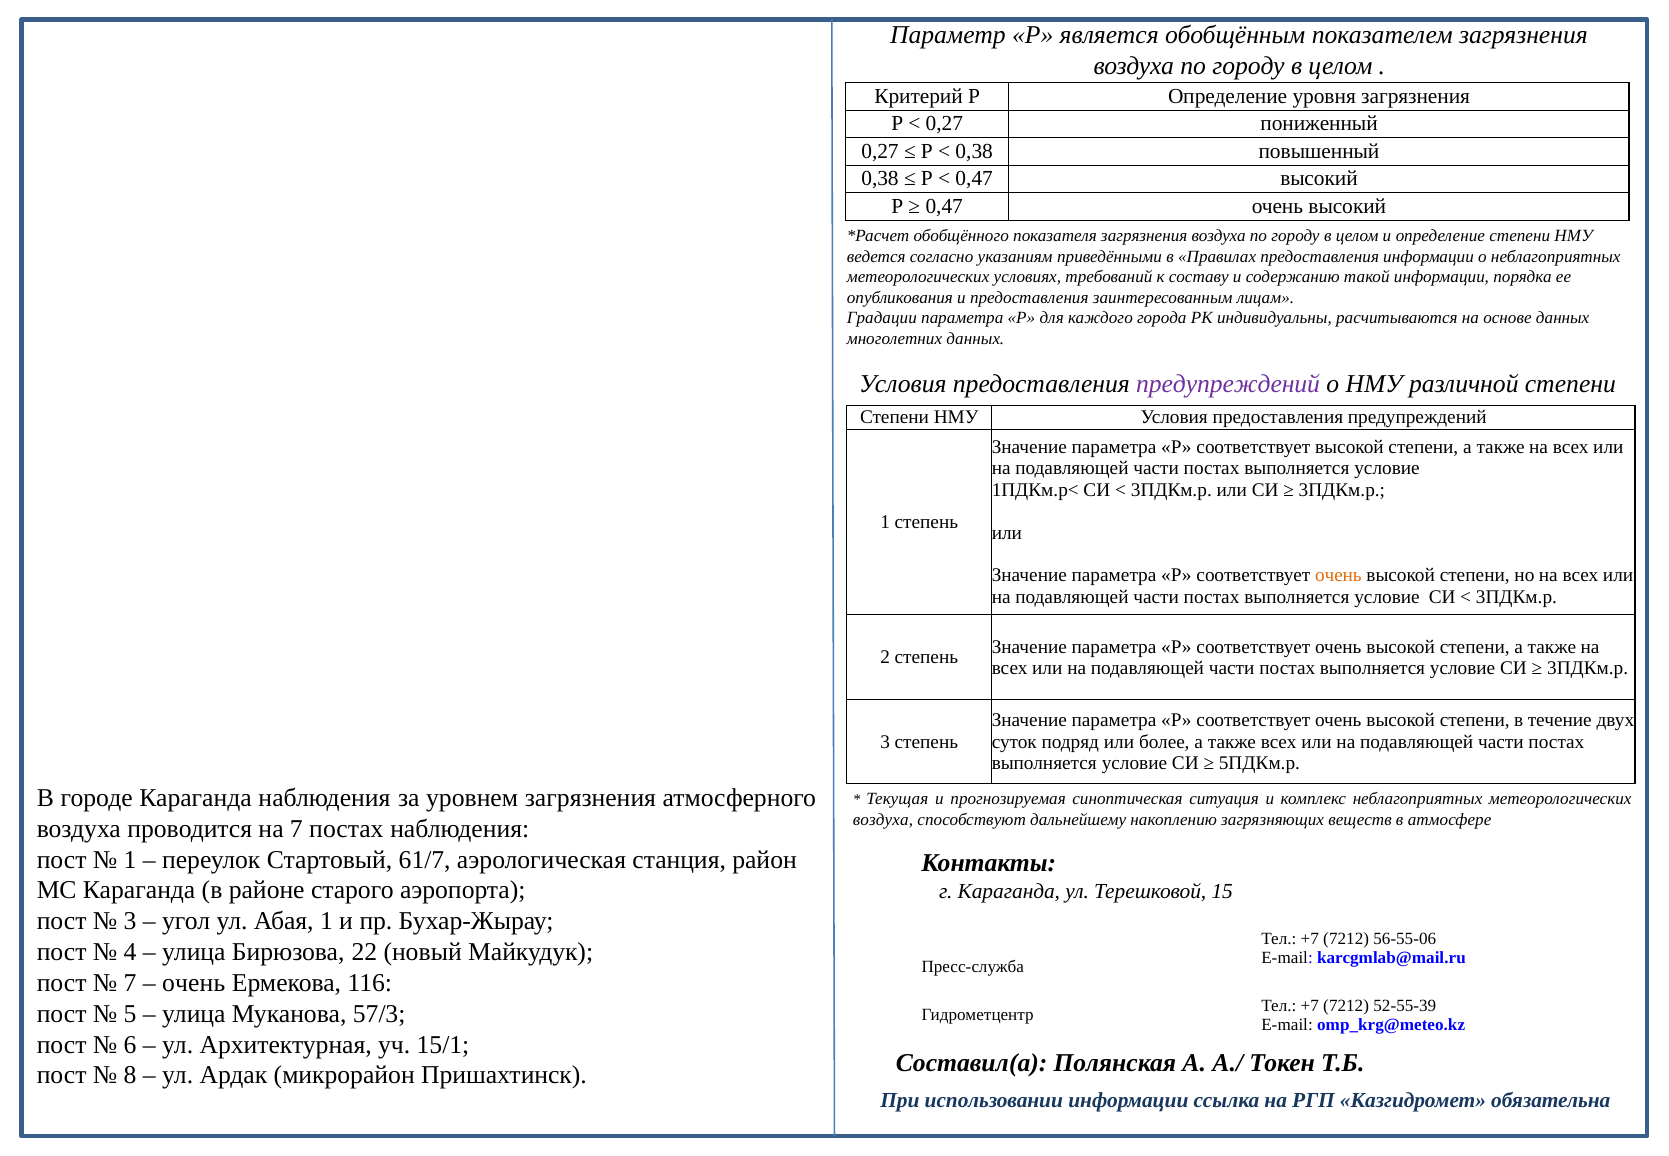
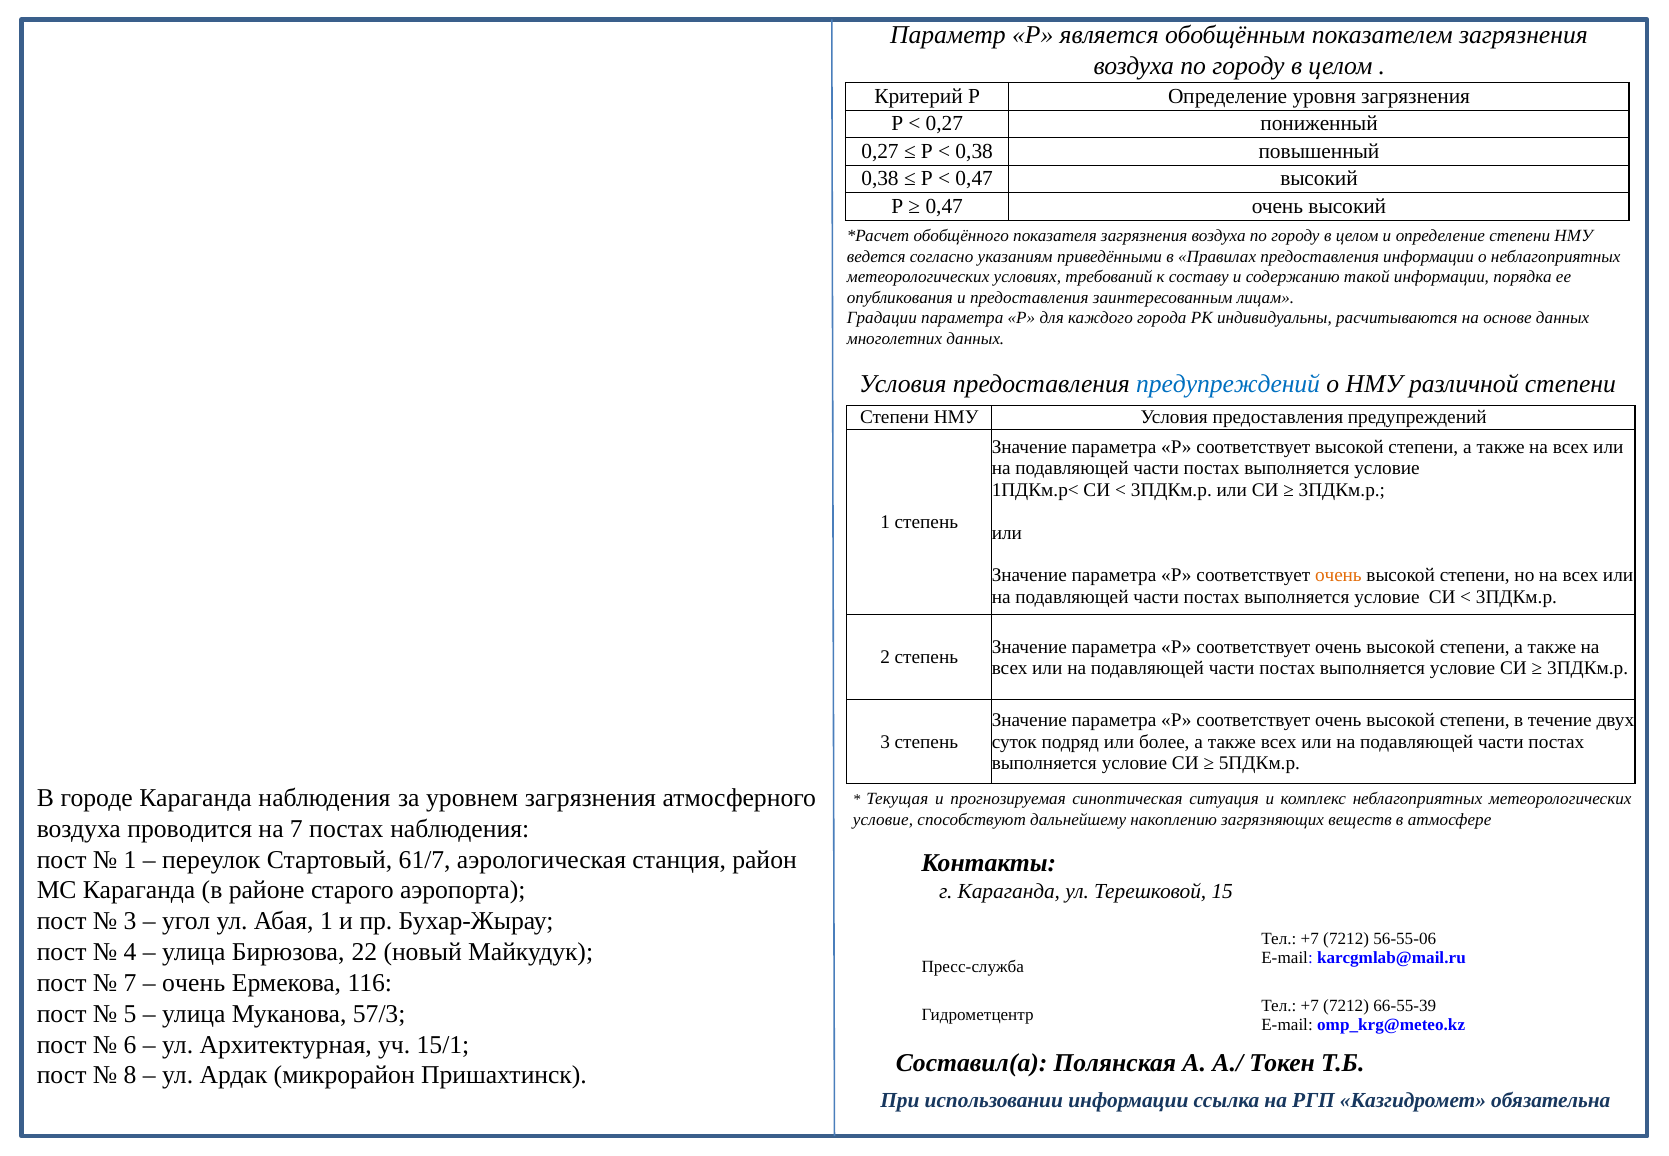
предупреждений colour: purple -> blue (1228, 384)
воздуха: воздуха -> условие (883, 819)
52-55-39: 52-55-39 -> 66-55-39 (1405, 1005)
